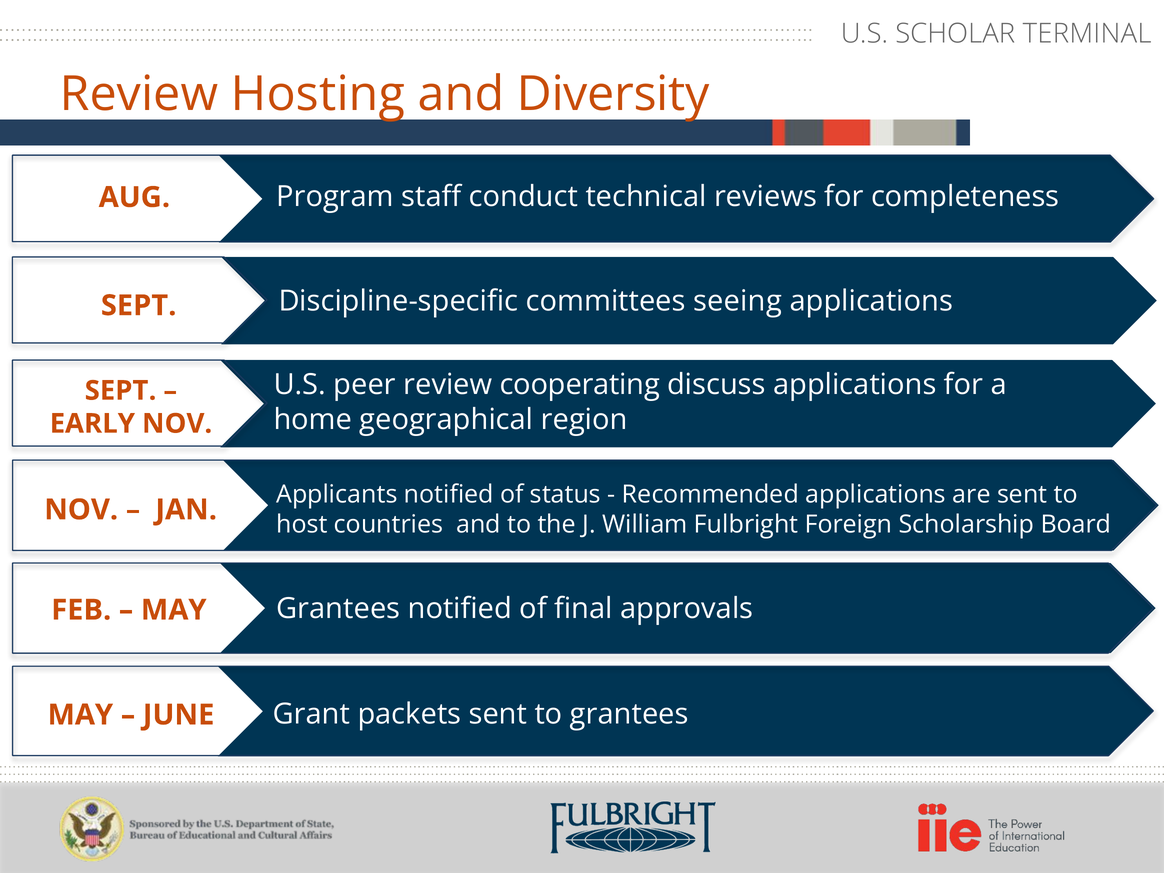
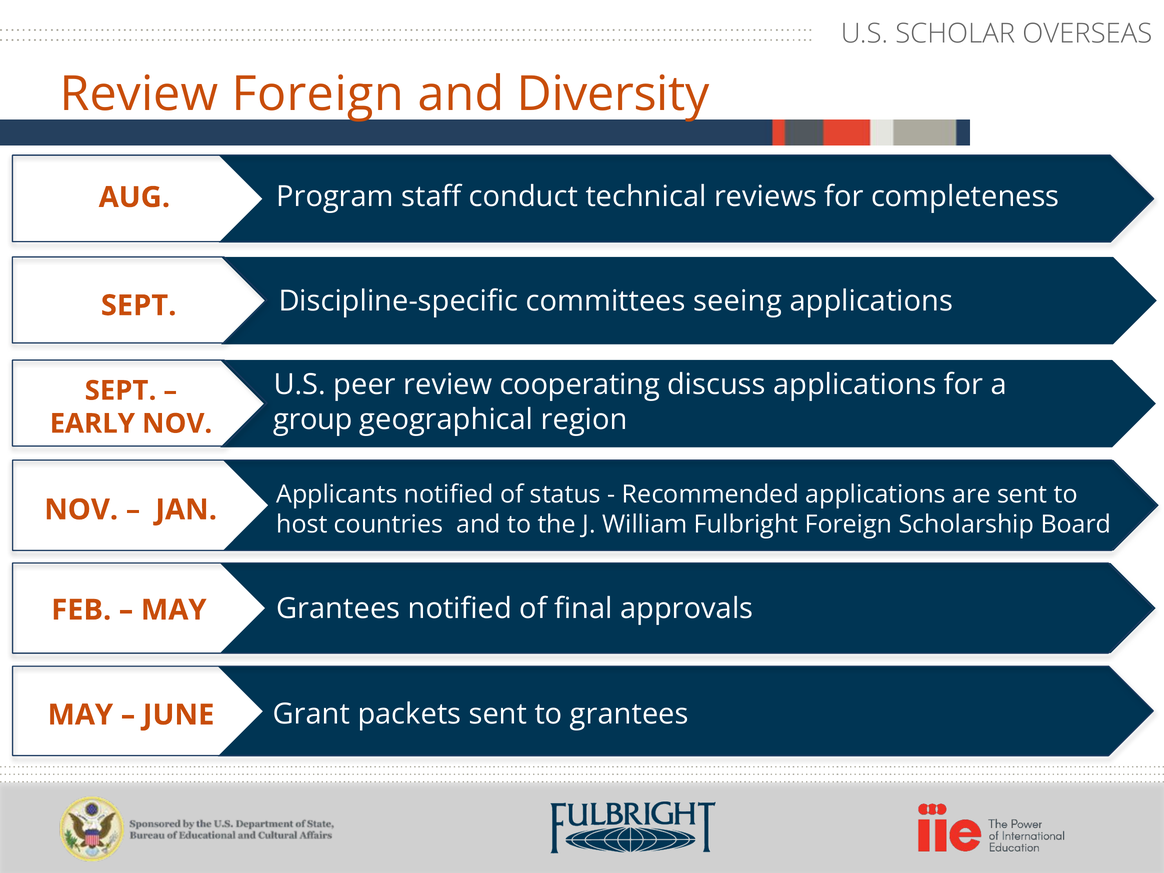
TERMINAL: TERMINAL -> OVERSEAS (1087, 34)
Review Hosting: Hosting -> Foreign (318, 94)
home: home -> group (313, 420)
